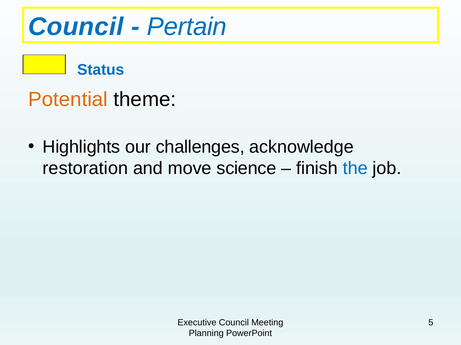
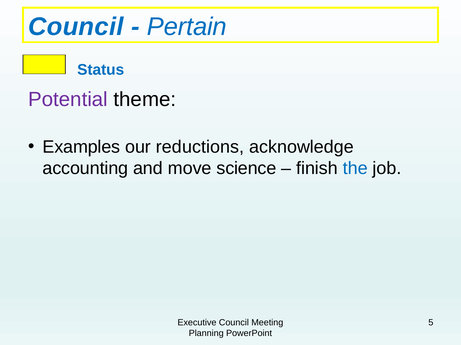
Potential colour: orange -> purple (68, 100)
Highlights: Highlights -> Examples (81, 147)
challenges: challenges -> reductions (200, 147)
restoration: restoration -> accounting (85, 169)
